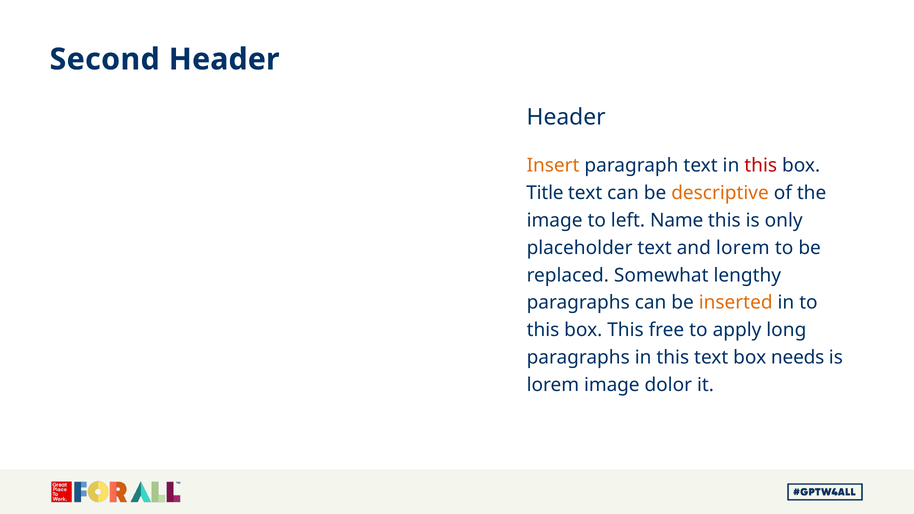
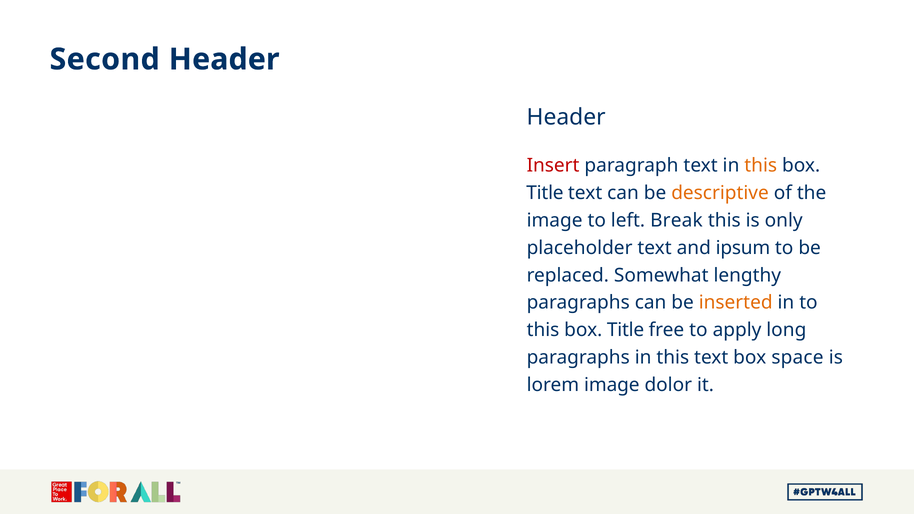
Insert colour: orange -> red (553, 166)
this colour: red -> orange (761, 166)
Name: Name -> Break (676, 221)
and lorem: lorem -> ipsum (743, 248)
This: This -> Title (626, 330)
needs: needs -> space (797, 358)
